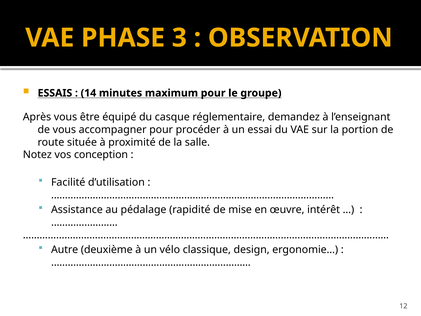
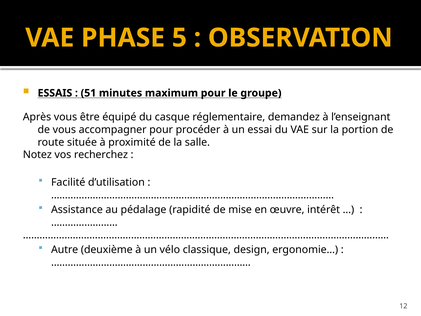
3: 3 -> 5 (179, 38)
14: 14 -> 51 (88, 93)
conception: conception -> recherchez (101, 155)
